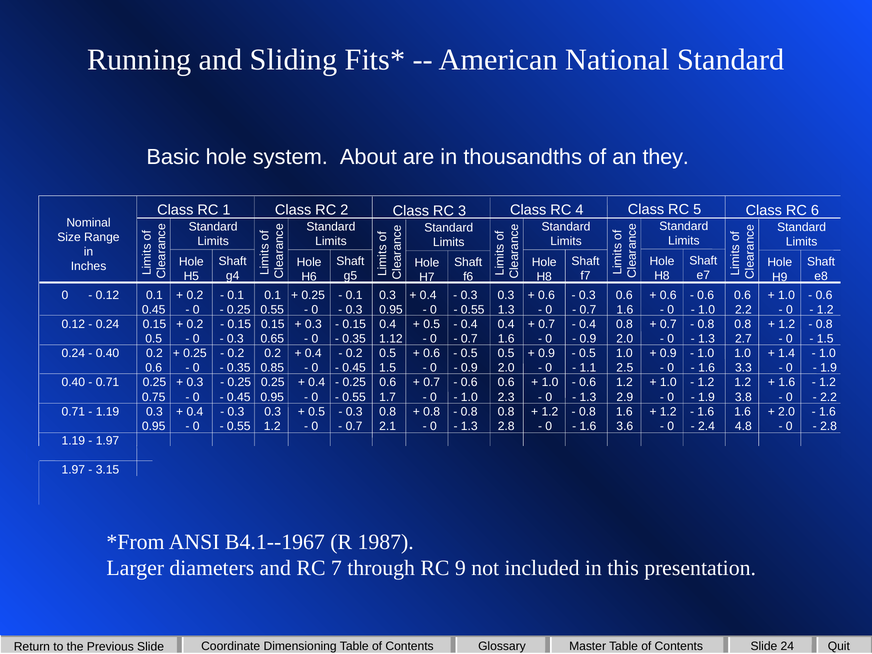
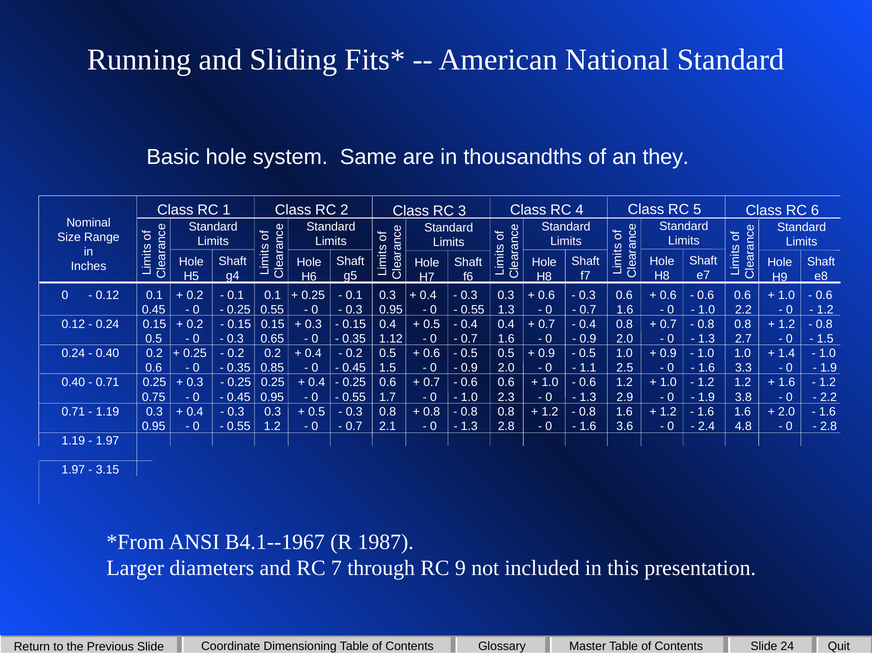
About: About -> Same (368, 157)
